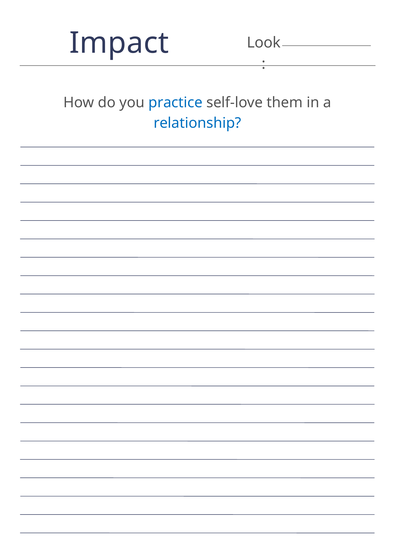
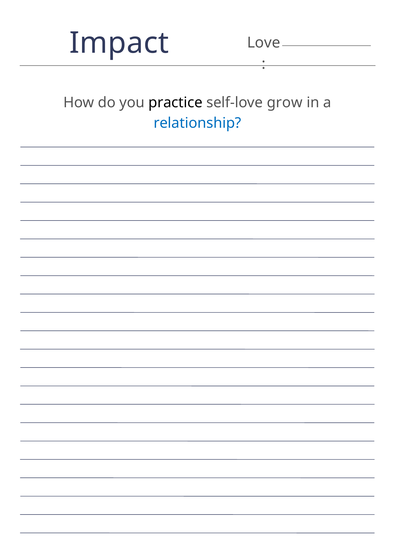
Look: Look -> Love (264, 43)
practice colour: blue -> black (175, 102)
them: them -> grow (285, 102)
